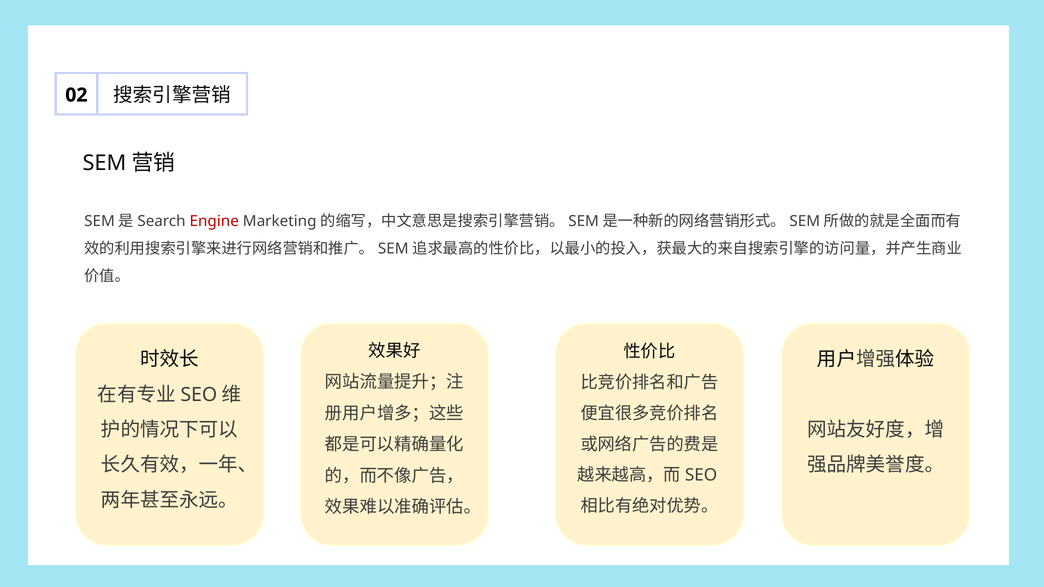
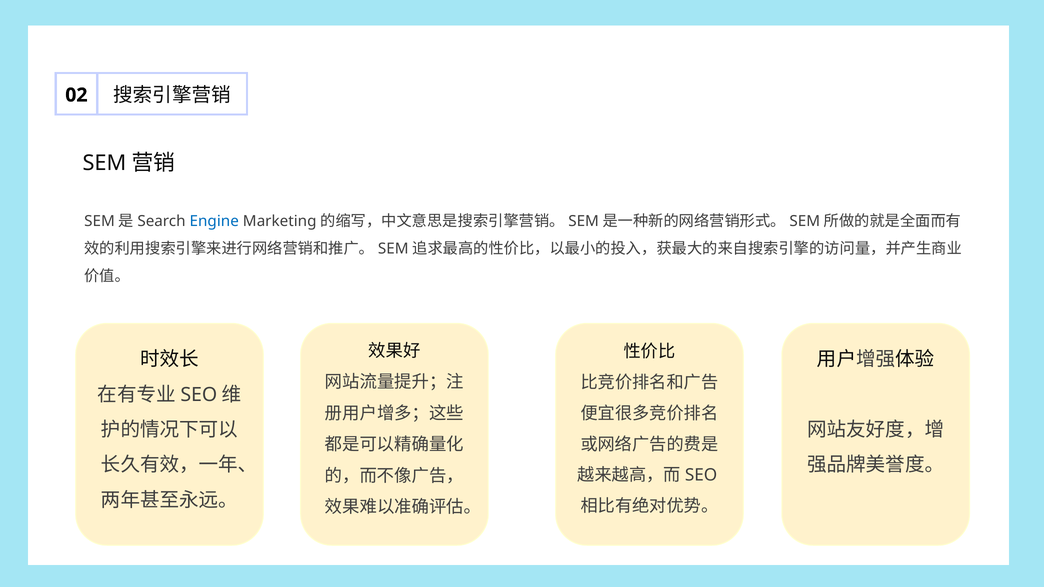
Engine colour: red -> blue (214, 221)
